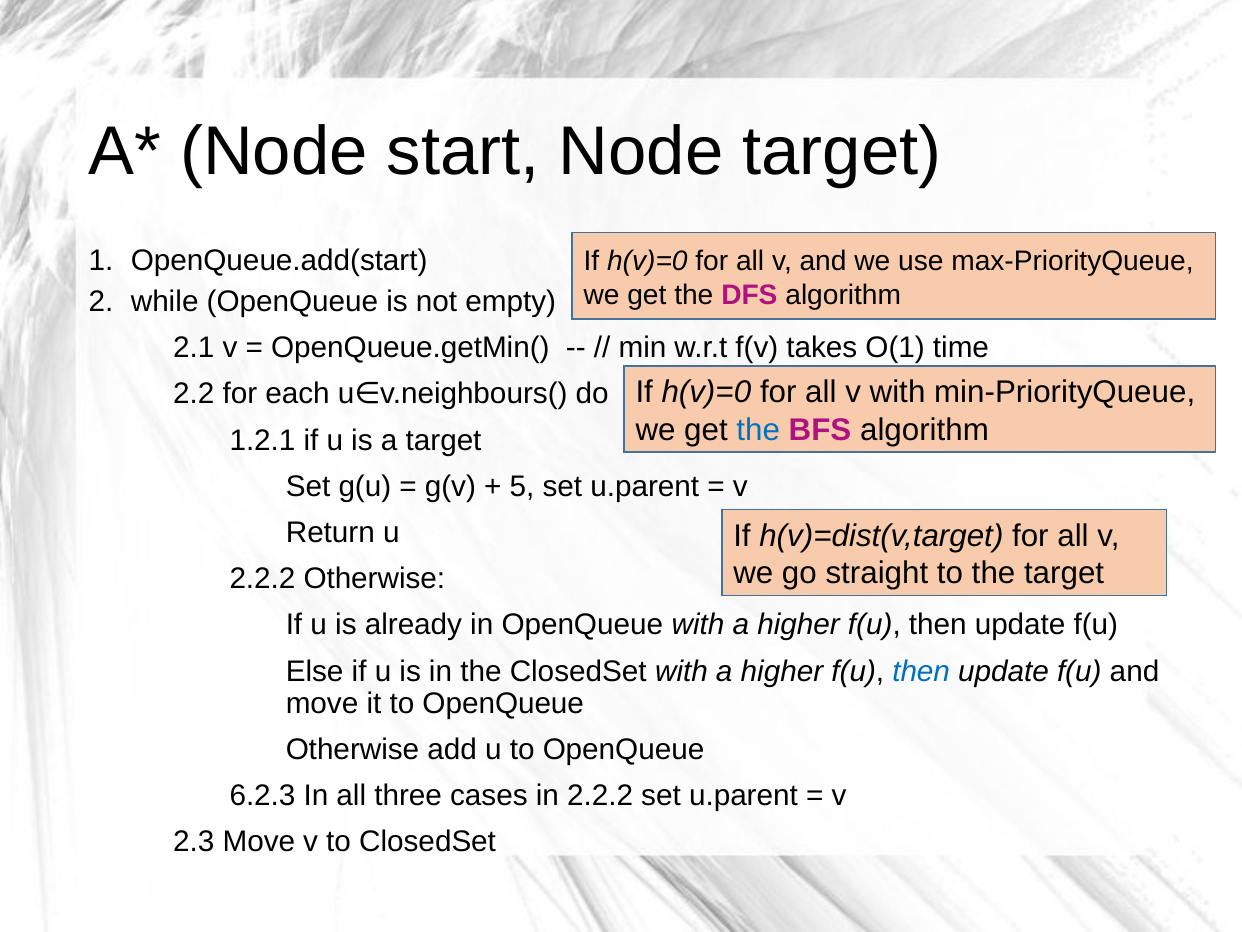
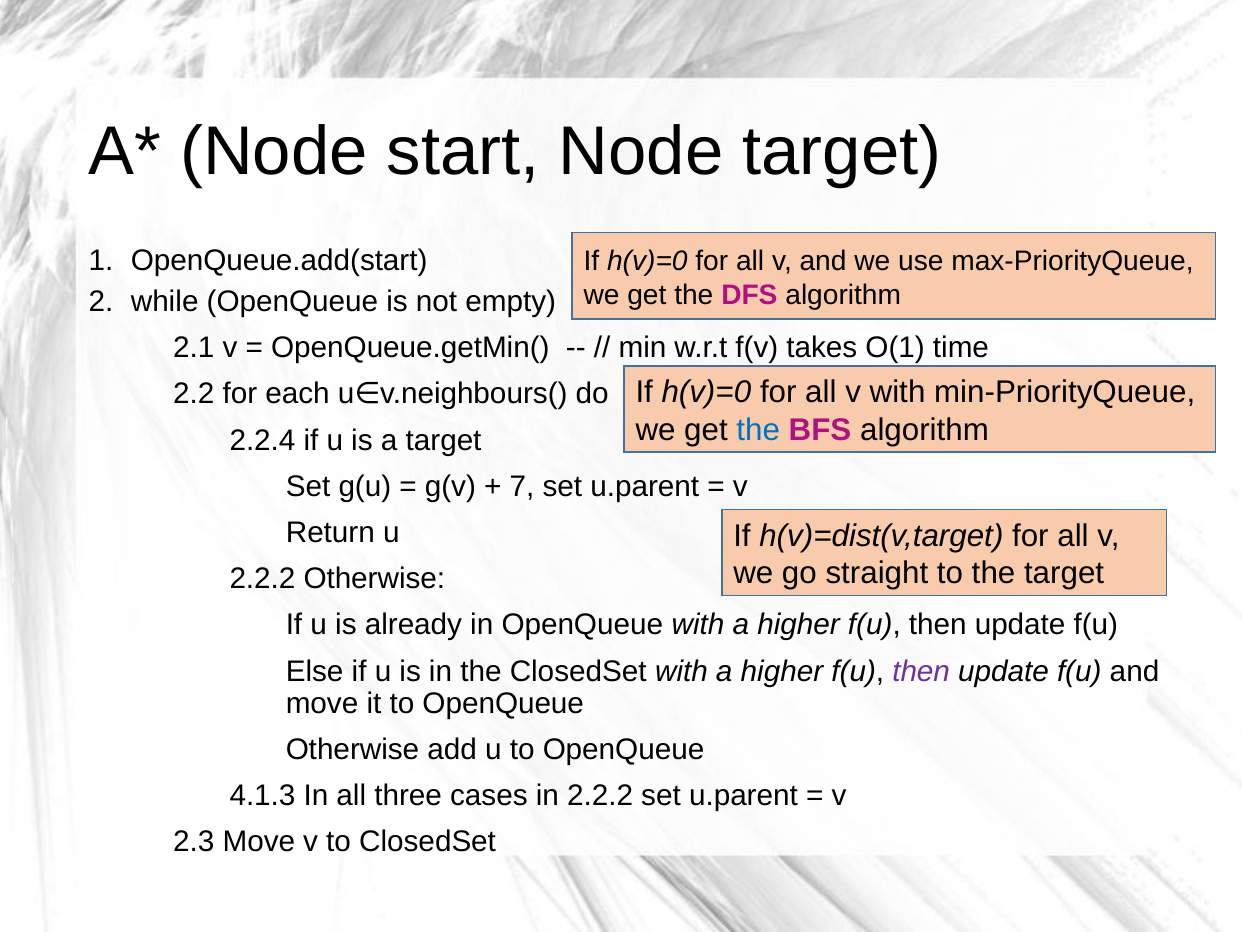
1.2.1: 1.2.1 -> 2.2.4 (262, 440)
5: 5 -> 7 (522, 486)
then colour: blue -> purple (921, 671)
6.2.3: 6.2.3 -> 4.1.3 (262, 795)
